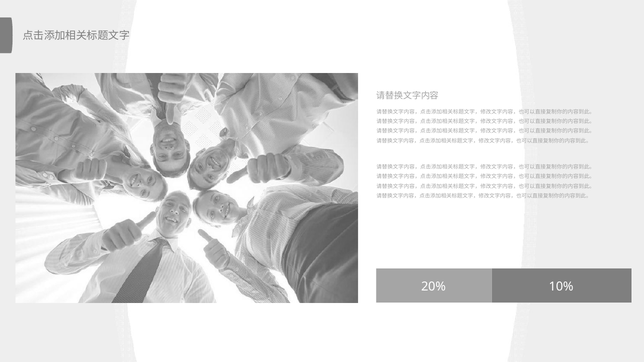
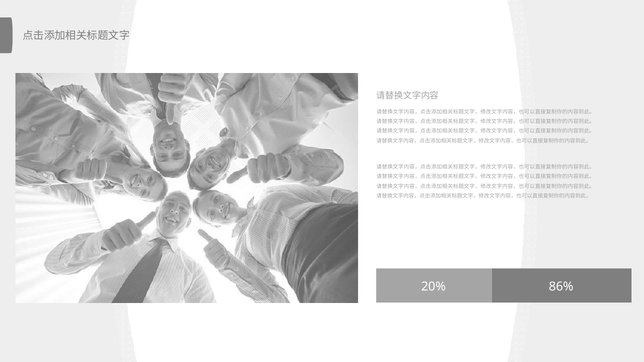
10%: 10% -> 86% (561, 287)
